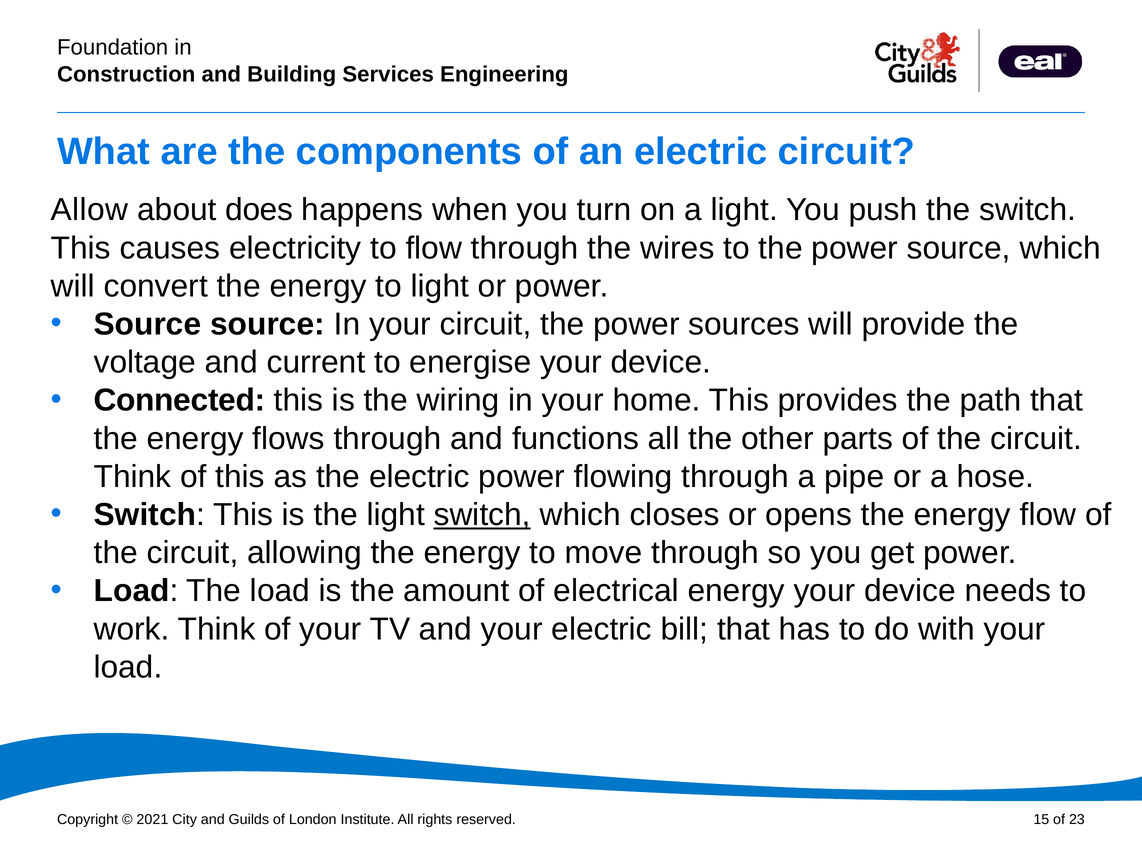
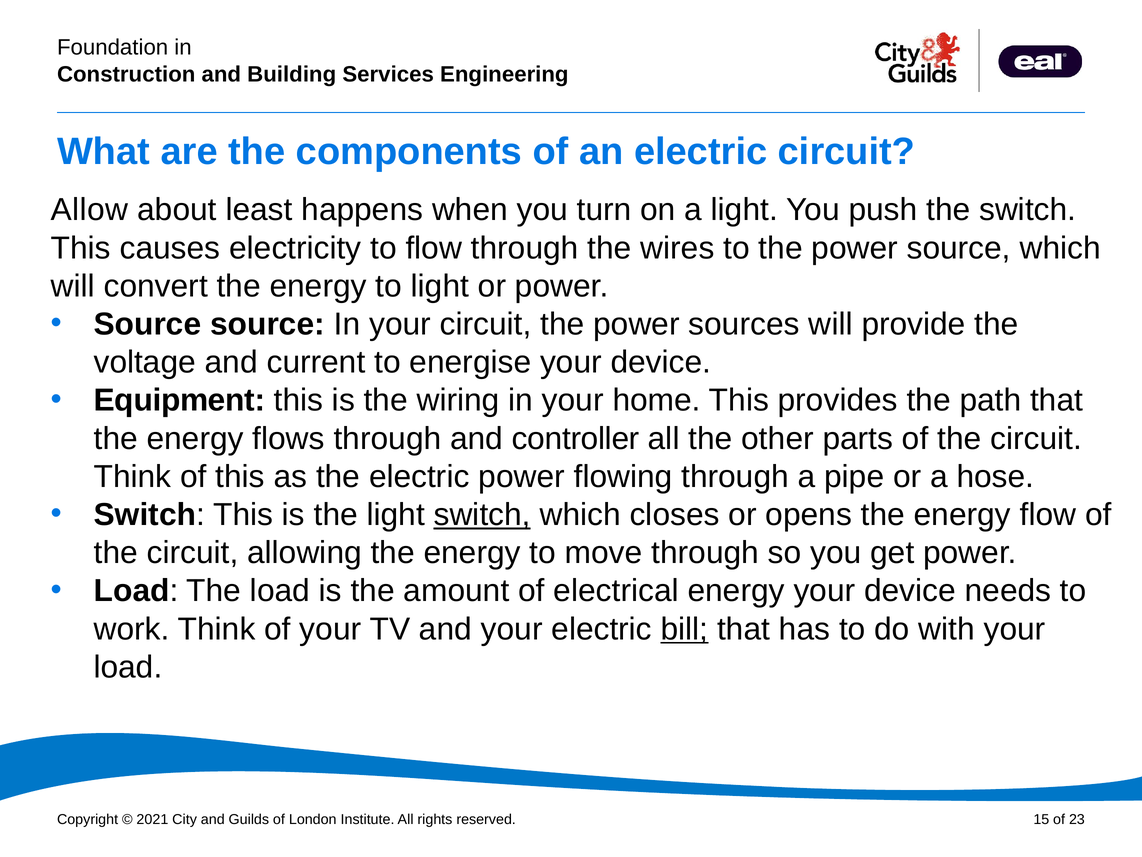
does: does -> least (259, 210)
Connected: Connected -> Equipment (179, 400)
functions: functions -> controller (576, 438)
bill underline: none -> present (685, 629)
